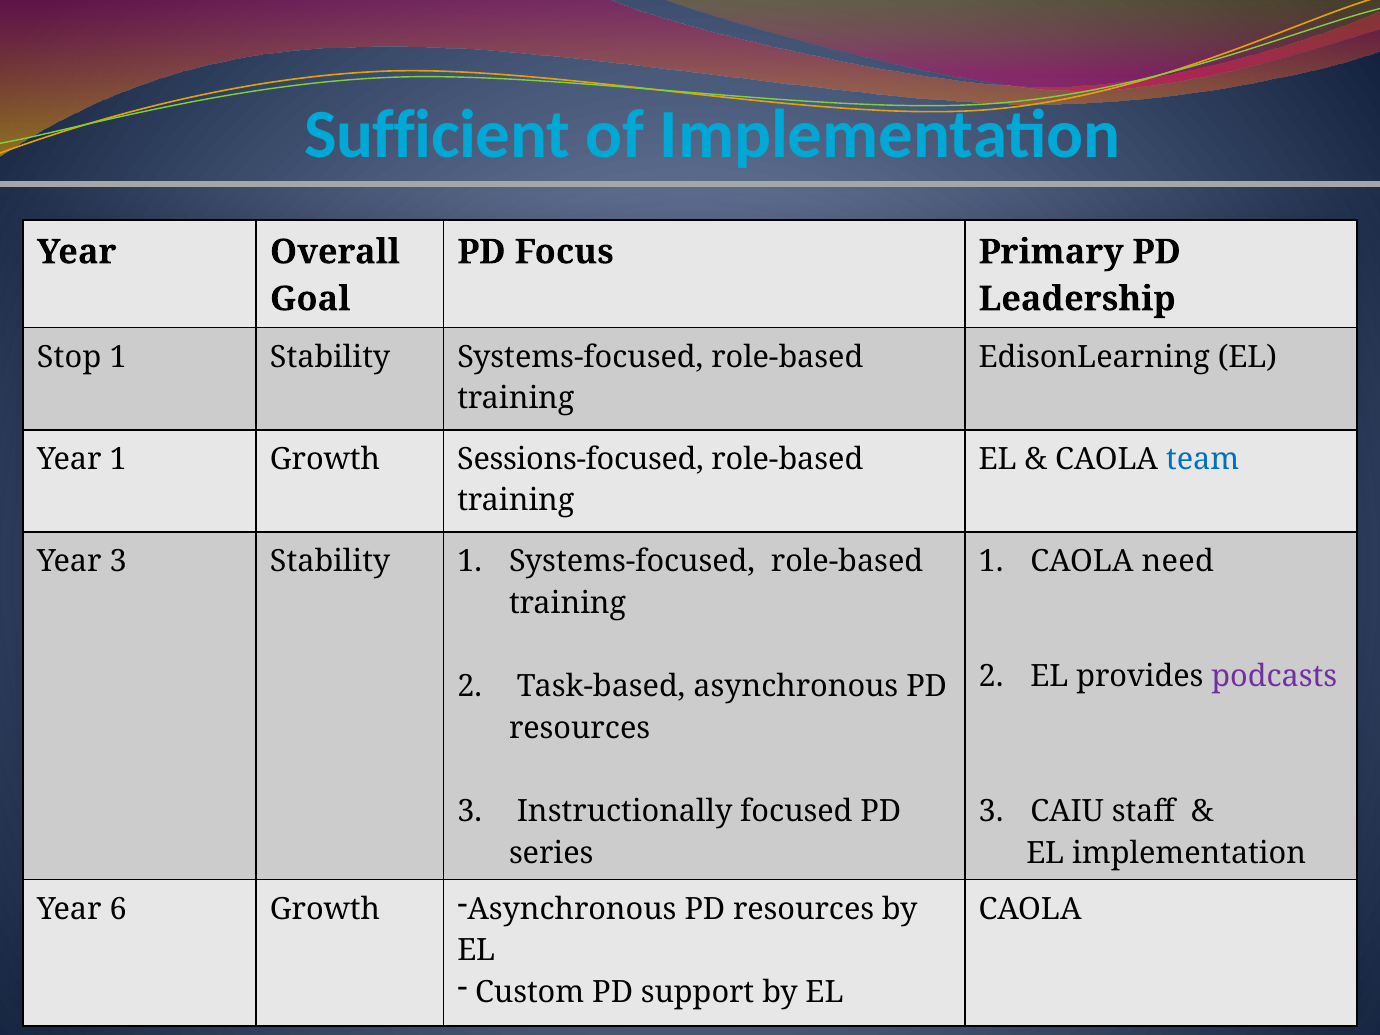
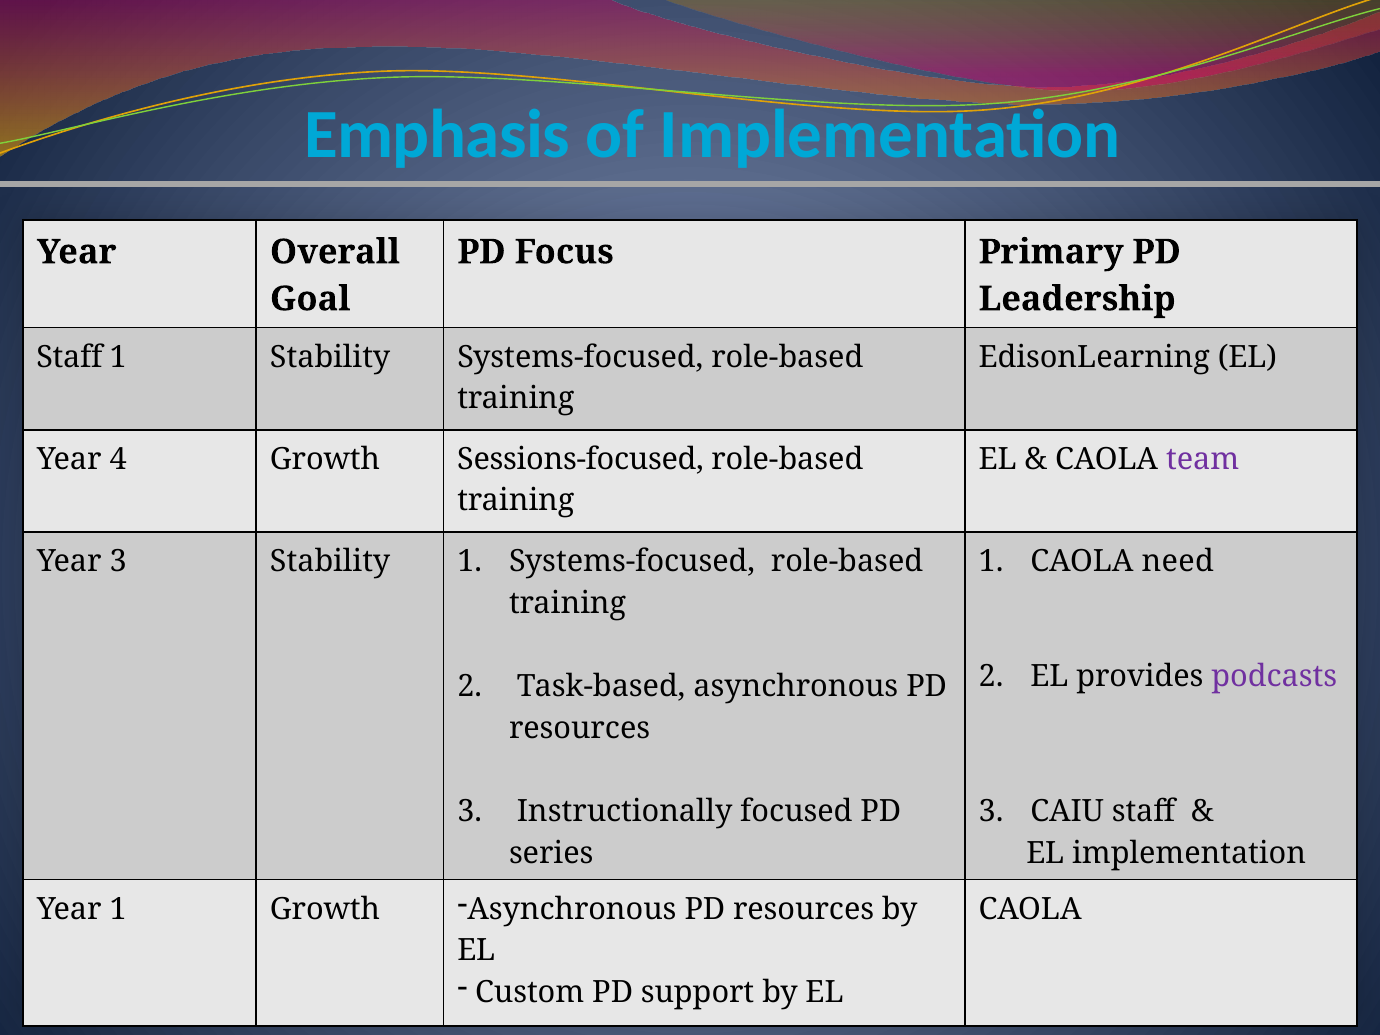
Sufficient: Sufficient -> Emphasis (437, 135)
Stop: Stop -> Staff (69, 357)
Year 1: 1 -> 4 (118, 459)
team colour: blue -> purple (1203, 459)
Year 6: 6 -> 1 (118, 909)
